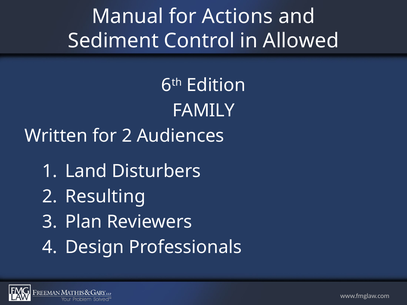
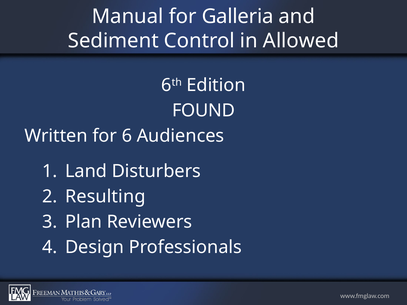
Actions: Actions -> Galleria (238, 16)
FAMILY: FAMILY -> FOUND (204, 111)
for 2: 2 -> 6 (127, 136)
